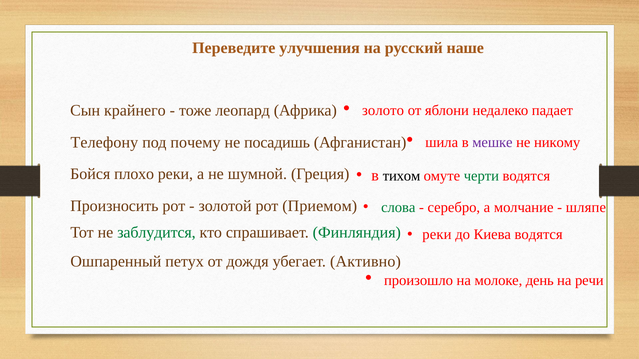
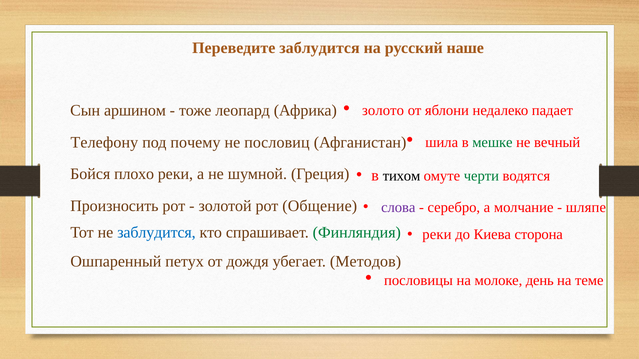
Переведите улучшения: улучшения -> заблудится (319, 48)
крайнего: крайнего -> аршином (135, 111)
мешке colour: purple -> green (492, 143)
никому: никому -> вечный (557, 143)
посадишь: посадишь -> пословиц (277, 142)
Приемом: Приемом -> Общение (320, 206)
слова colour: green -> purple (398, 207)
заблудится colour: green -> blue (156, 233)
Киева водятся: водятся -> сторона (539, 235)
Активно: Активно -> Методов (366, 262)
произошло: произошло -> пословицы (418, 281)
речи: речи -> теме (589, 281)
